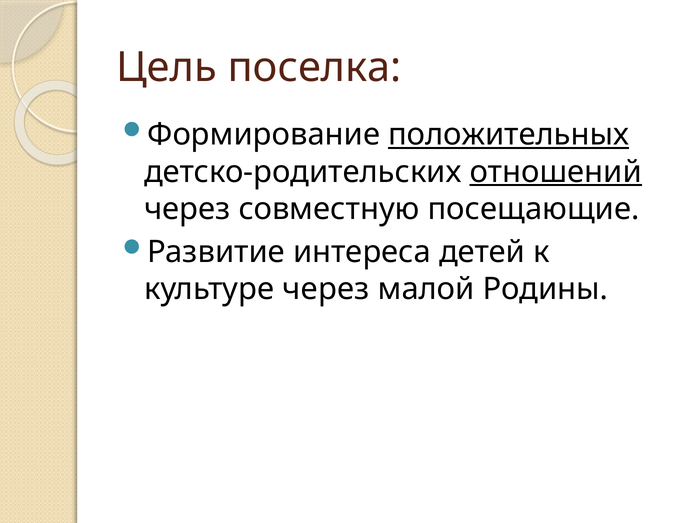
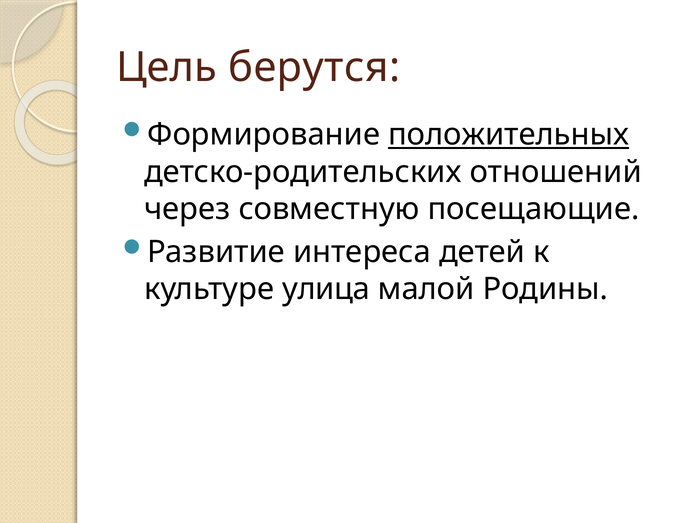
поселка: поселка -> берутся (314, 67)
отношений underline: present -> none (556, 172)
культуре через: через -> улица (326, 289)
